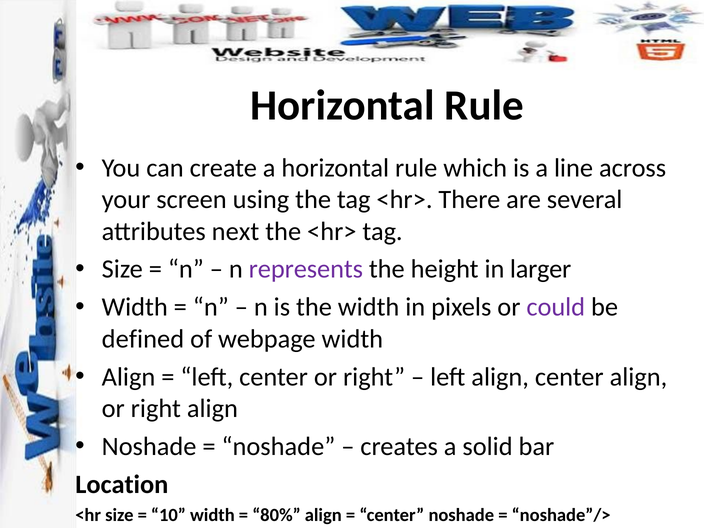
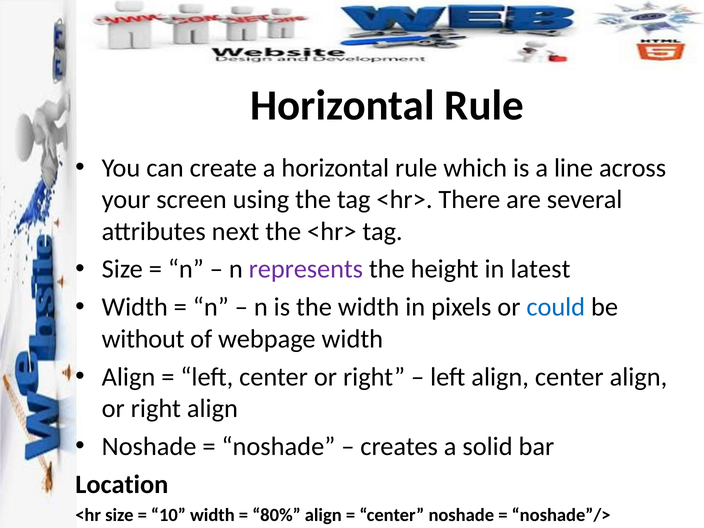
larger: larger -> latest (540, 269)
could colour: purple -> blue (556, 307)
defined: defined -> without (143, 339)
